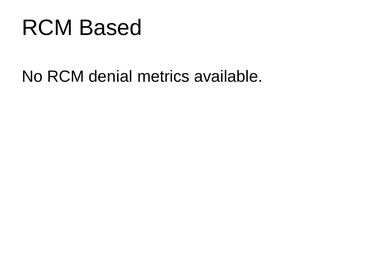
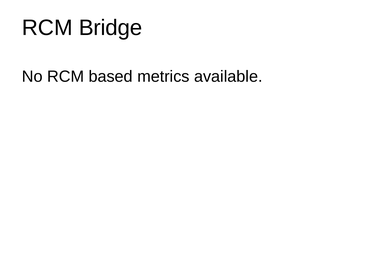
Based: Based -> Bridge (110, 28)
denial: denial -> based (111, 77)
